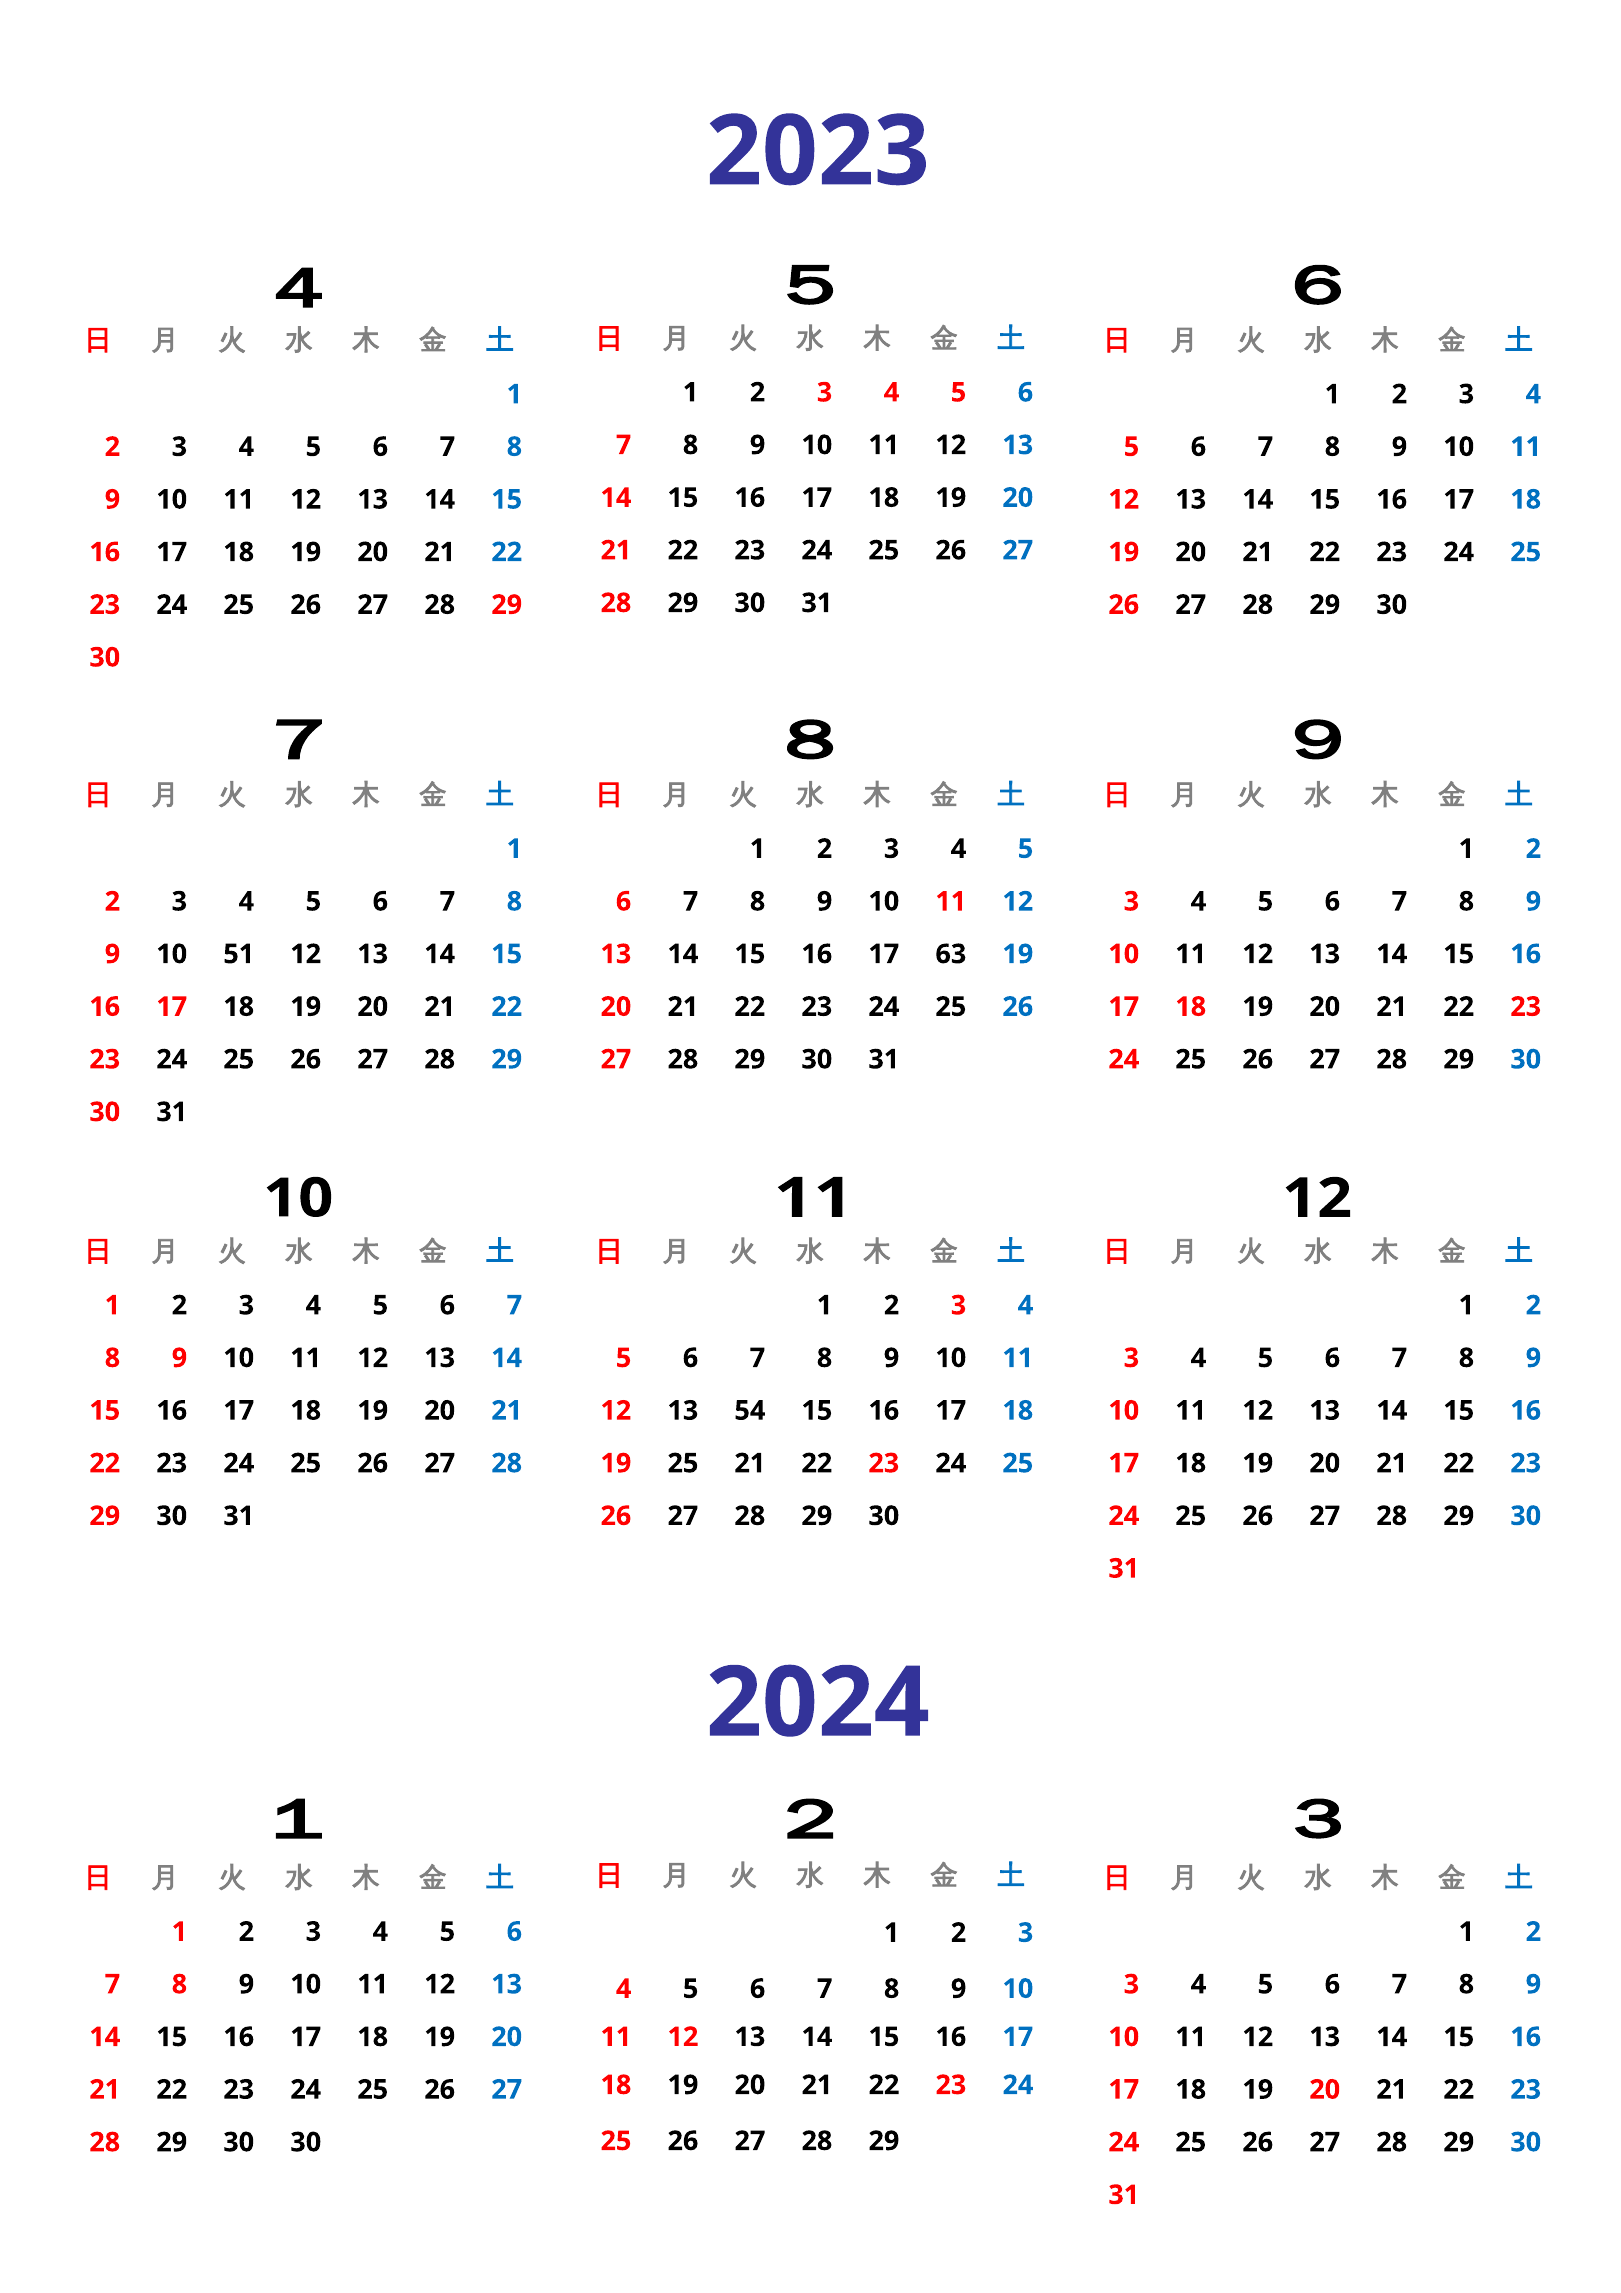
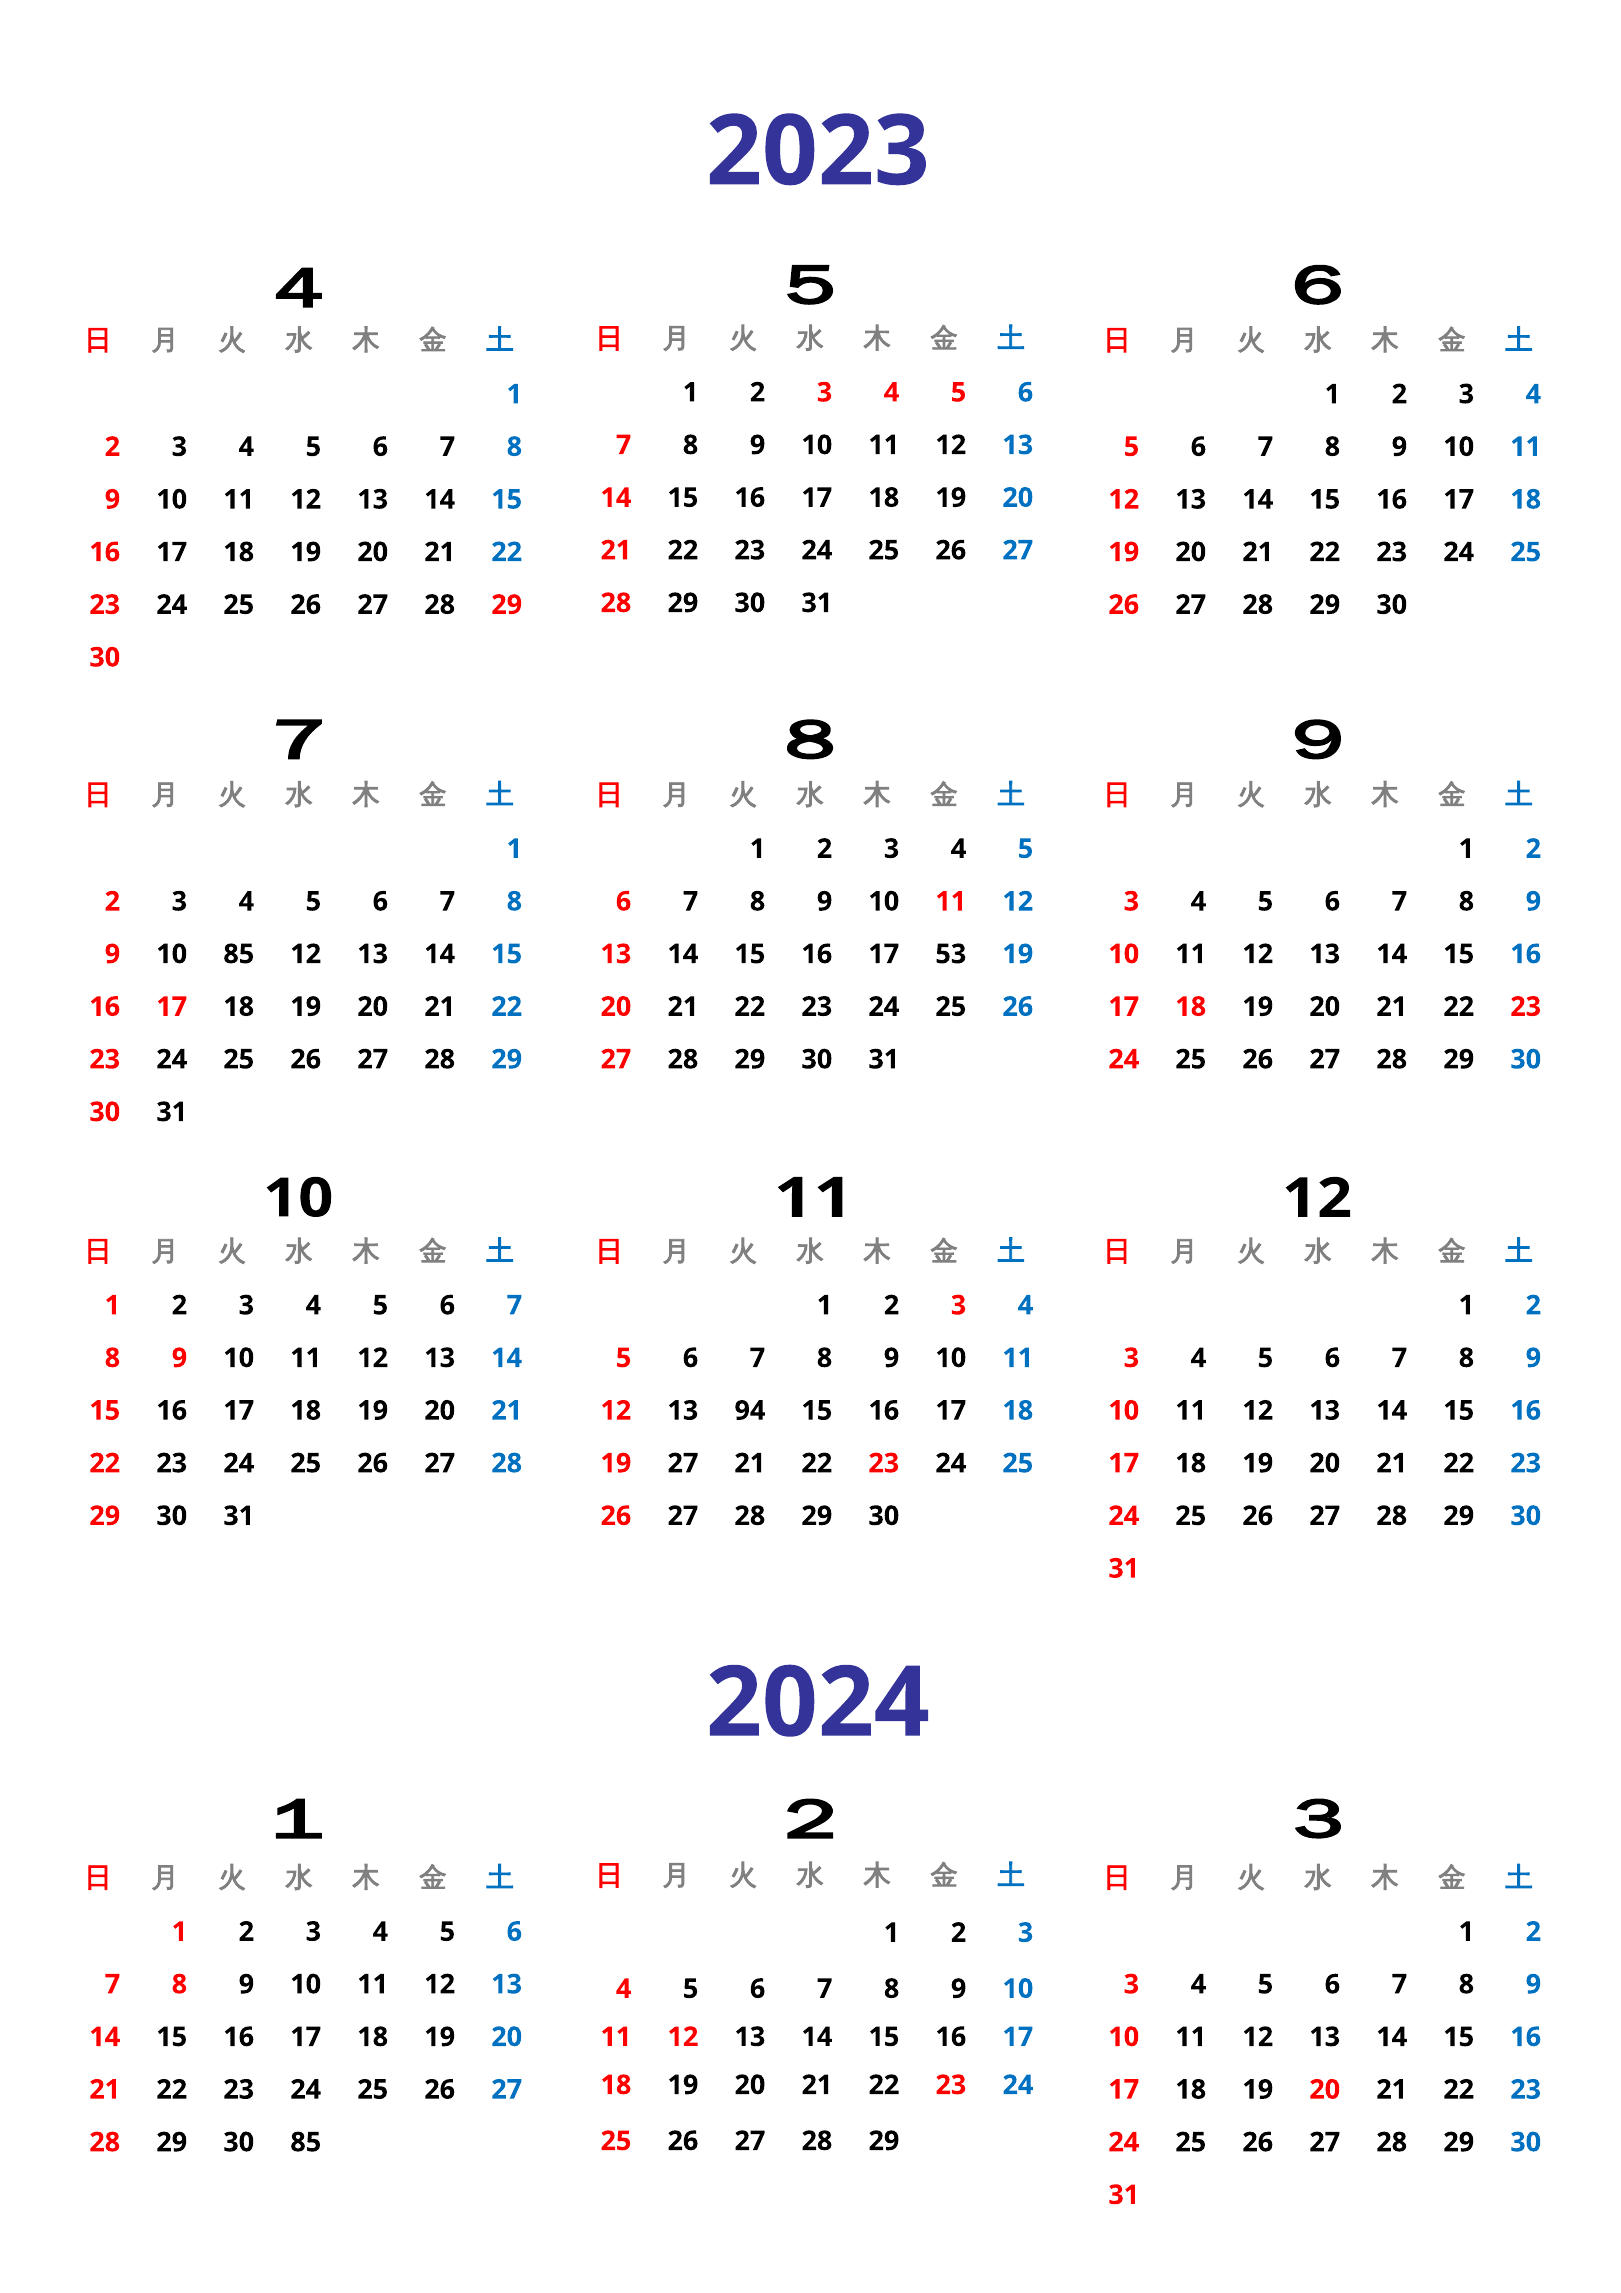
10 51: 51 -> 85 (239, 954)
63: 63 -> 53 (951, 954)
54: 54 -> 94 (750, 1410)
19 25: 25 -> 27 (683, 1463)
30 30: 30 -> 85 (306, 2142)
